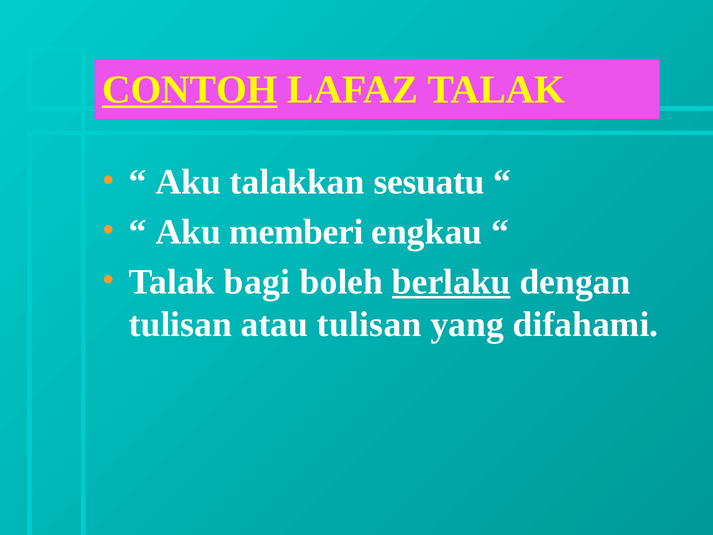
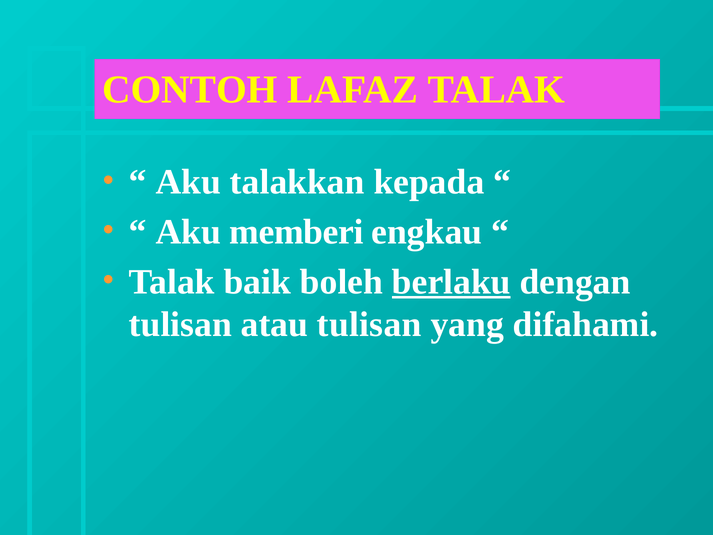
CONTOH underline: present -> none (190, 90)
sesuatu: sesuatu -> kepada (429, 182)
bagi: bagi -> baik (257, 282)
